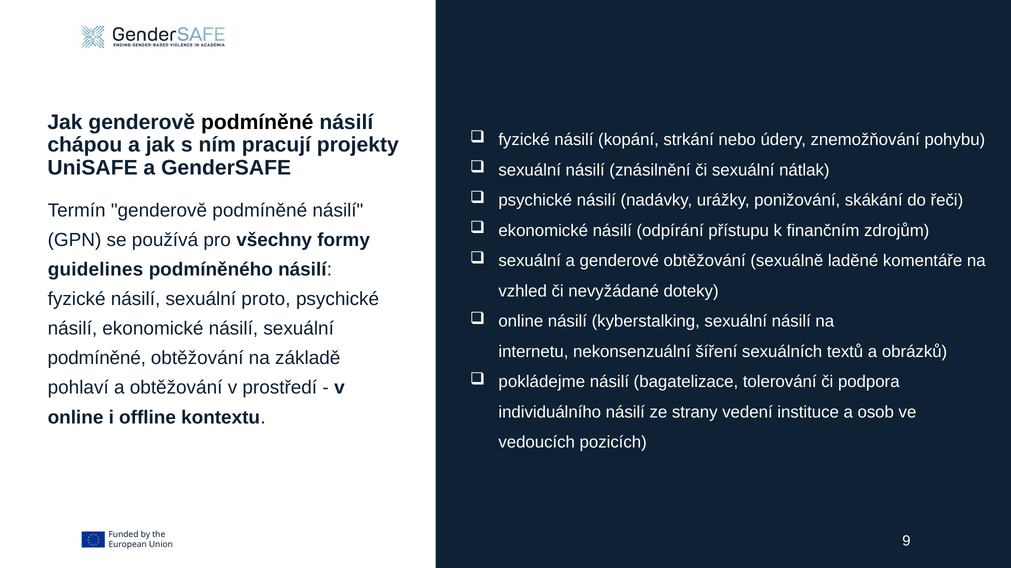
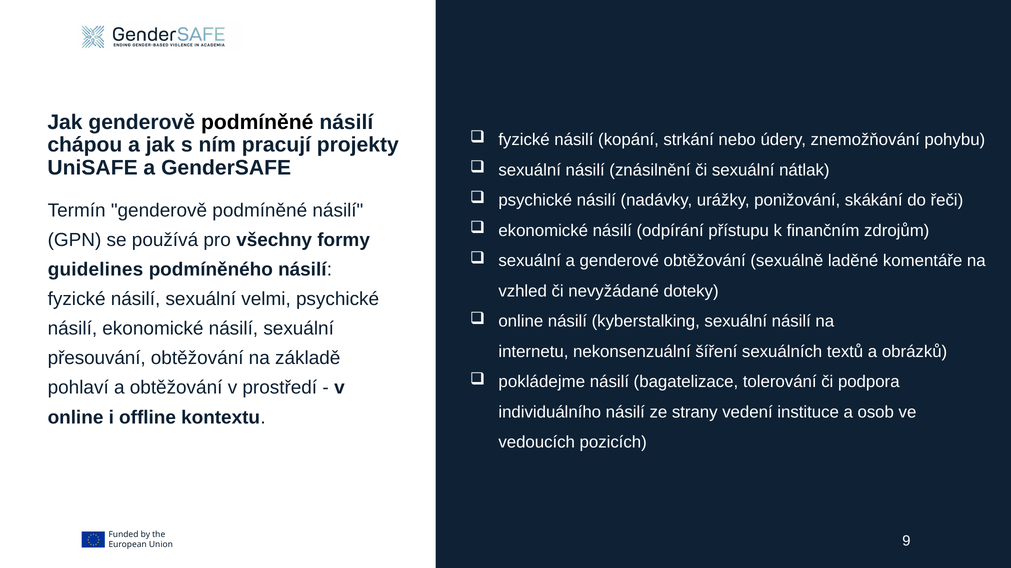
proto: proto -> velmi (266, 300)
podmíněné: podmíněné -> přesouvání (97, 359)
